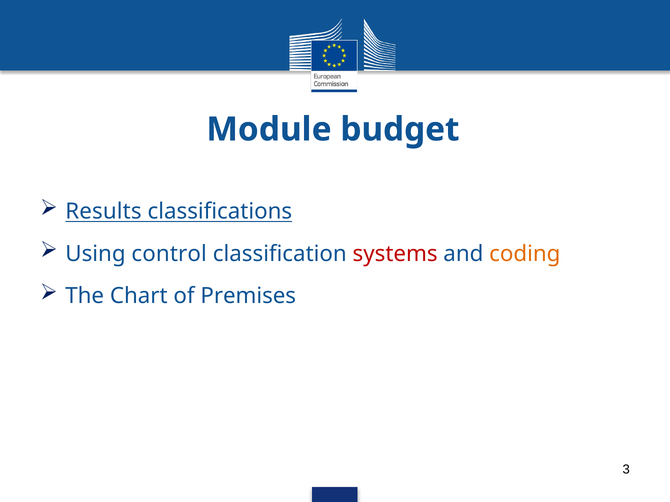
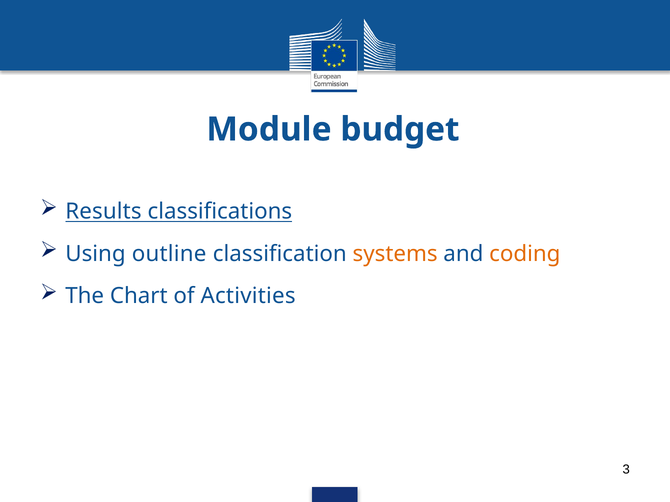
control: control -> outline (169, 254)
systems colour: red -> orange (395, 254)
Premises: Premises -> Activities (248, 296)
